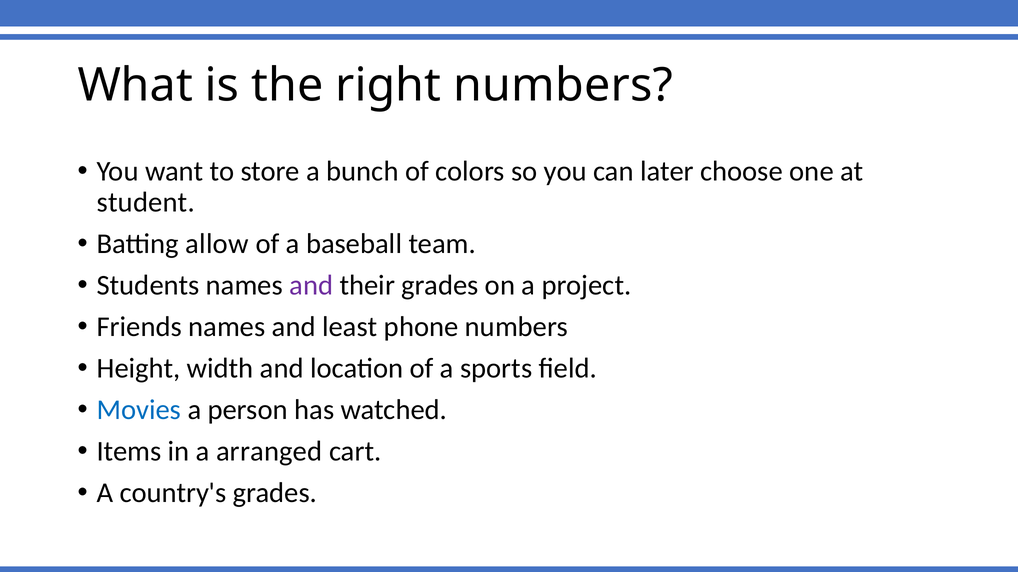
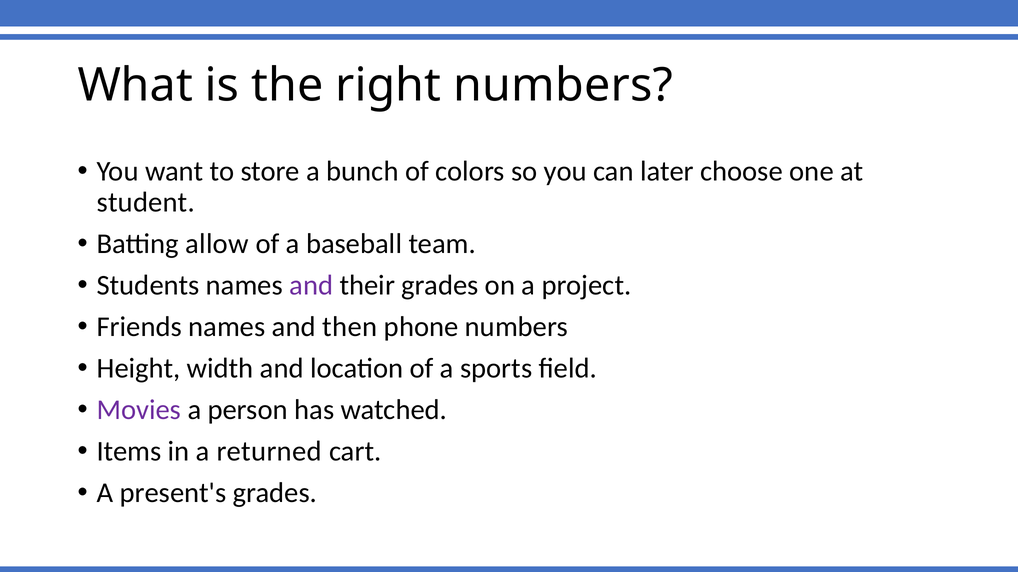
least: least -> then (350, 327)
Movies colour: blue -> purple (139, 410)
arranged: arranged -> returned (269, 452)
country's: country's -> present's (173, 494)
